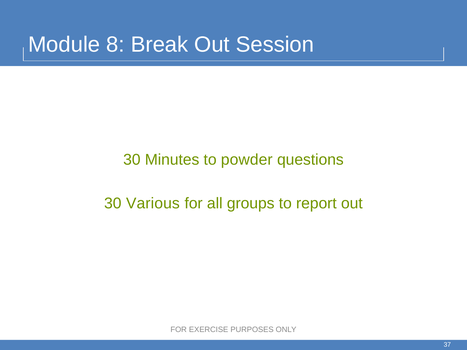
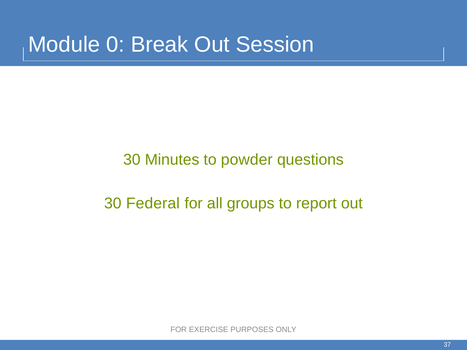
8: 8 -> 0 (115, 45)
Various: Various -> Federal (153, 203)
